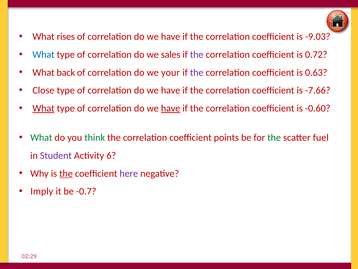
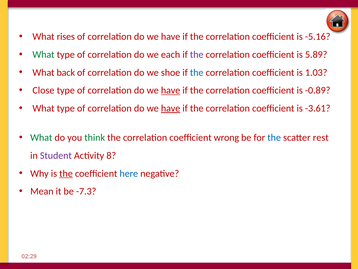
-9.03: -9.03 -> -5.16 (318, 37)
What colour: blue -> green (43, 54)
sales: sales -> each (171, 54)
0.72: 0.72 -> 5.89 (316, 54)
your: your -> shoe (171, 72)
the colour: purple -> blue (197, 72)
0.63: 0.63 -> 1.03 (316, 72)
have underline: none -> present (171, 90)
-7.66: -7.66 -> -0.89 (318, 90)
What underline: present -> none (43, 108)
-0.60: -0.60 -> -3.61 (318, 108)
points: points -> wrong (226, 137)
the colour: green -> blue (274, 137)
fuel: fuel -> rest (321, 137)
6: 6 -> 8 (111, 155)
here colour: purple -> blue (129, 173)
Imply: Imply -> Mean (42, 191)
-0.7: -0.7 -> -7.3 (86, 191)
